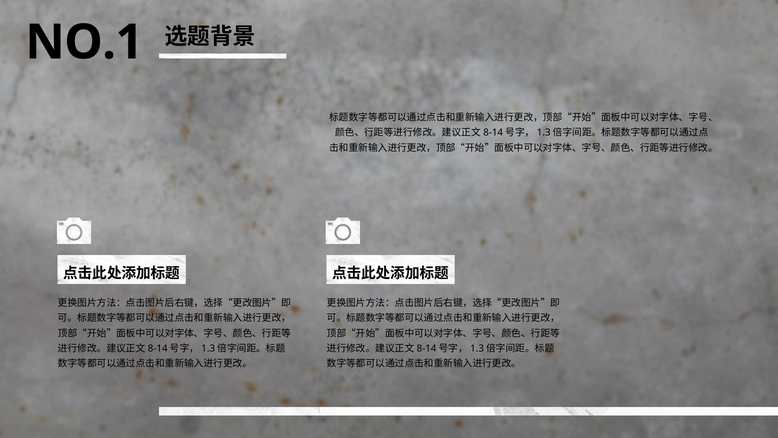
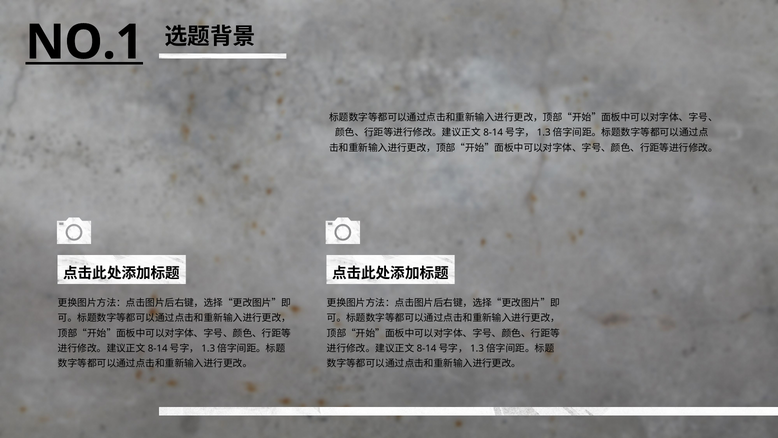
NO.1 underline: none -> present (84, 42)
